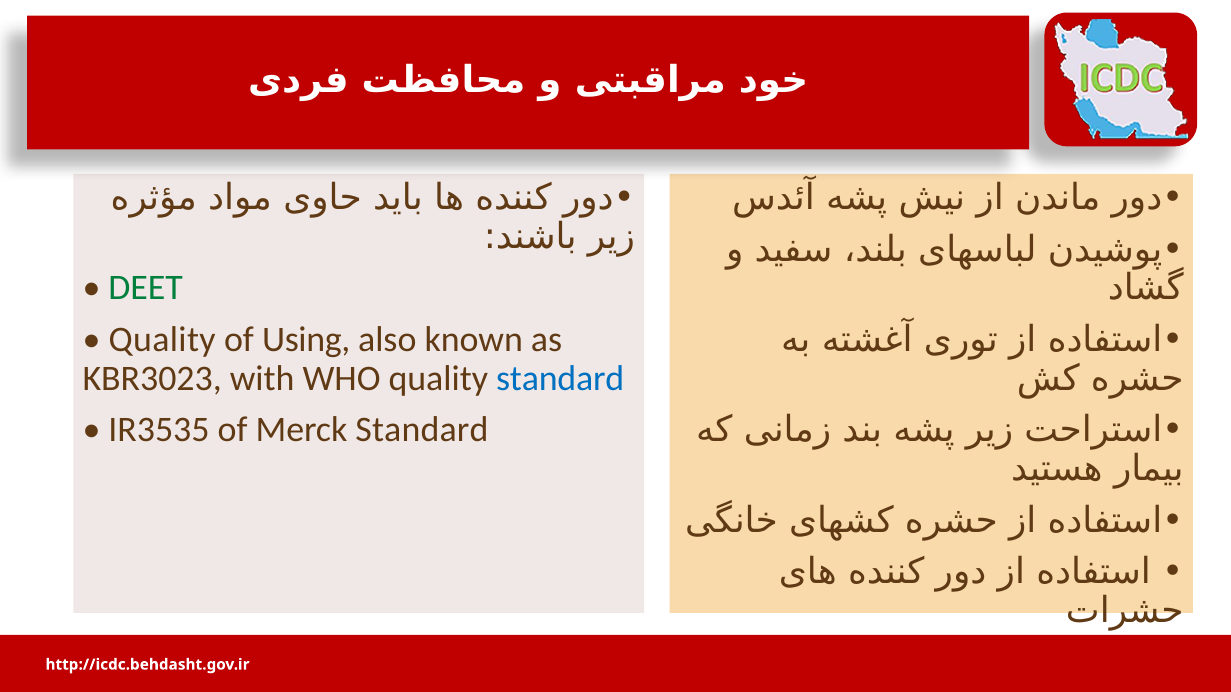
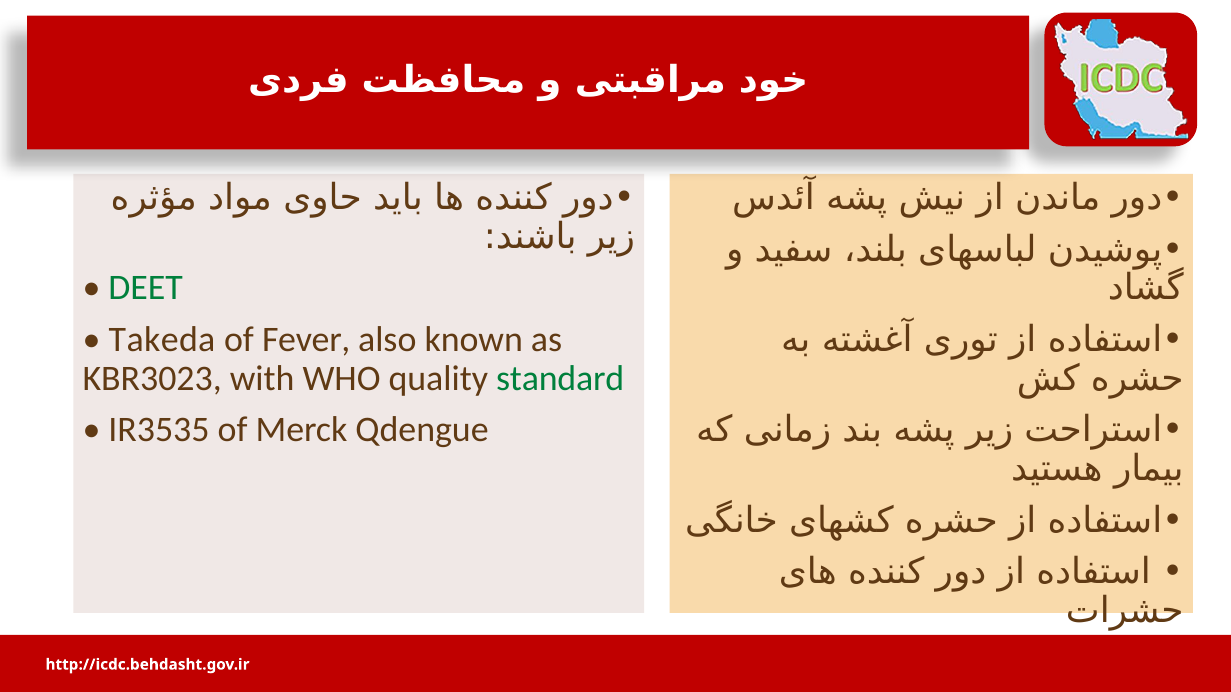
Quality: Quality -> Takeda (162, 340)
Using: Using -> Fever (306, 340)
standard colour: blue -> green (560, 379)
Merck Standard: Standard -> Qdengue (422, 430)
